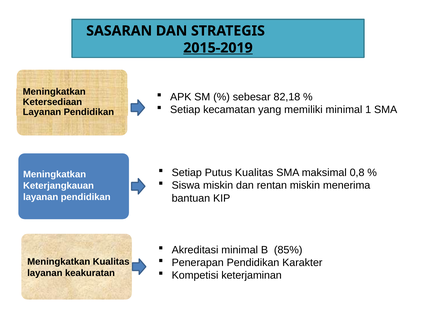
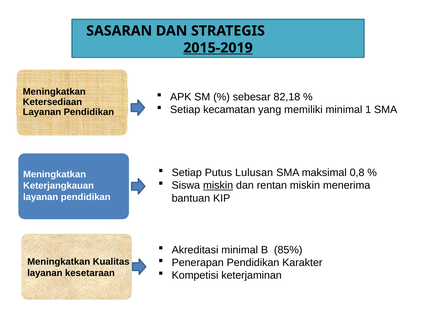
Putus Kualitas: Kualitas -> Lulusan (254, 173)
miskin underline: none -> present (218, 186)
keakuratan: keakuratan -> kesetaraan (90, 273)
